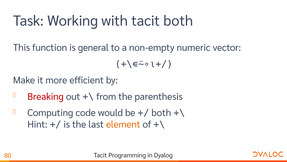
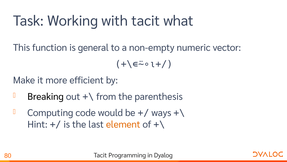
tacit both: both -> what (178, 21)
Breaking colour: red -> black (46, 96)
both: both -> ways (161, 113)
